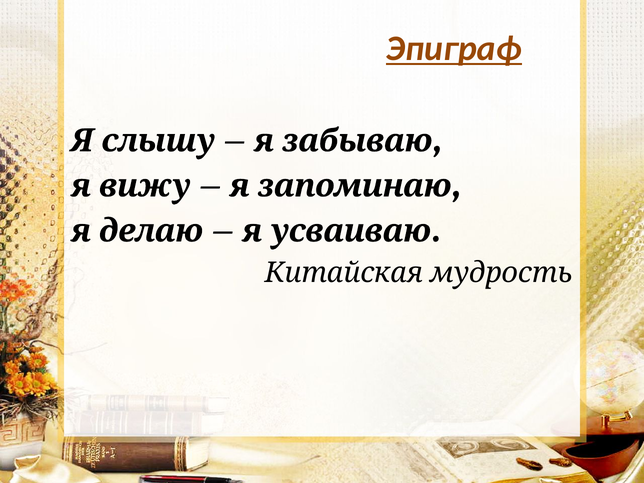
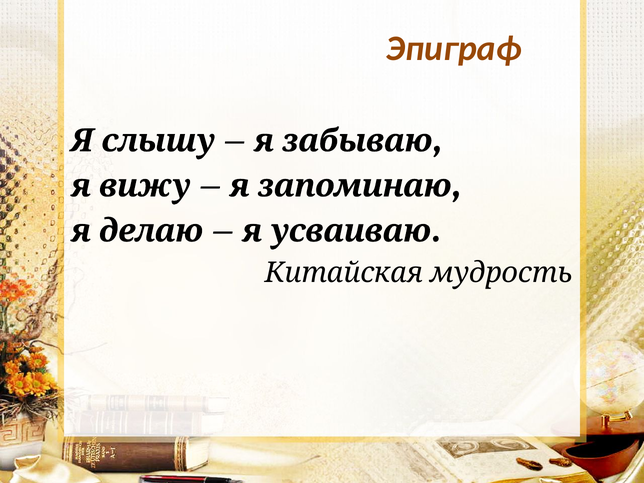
Эпиграф underline: present -> none (454, 49)
